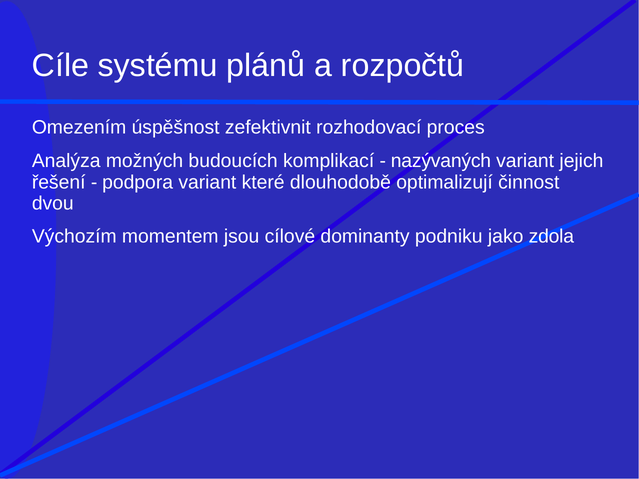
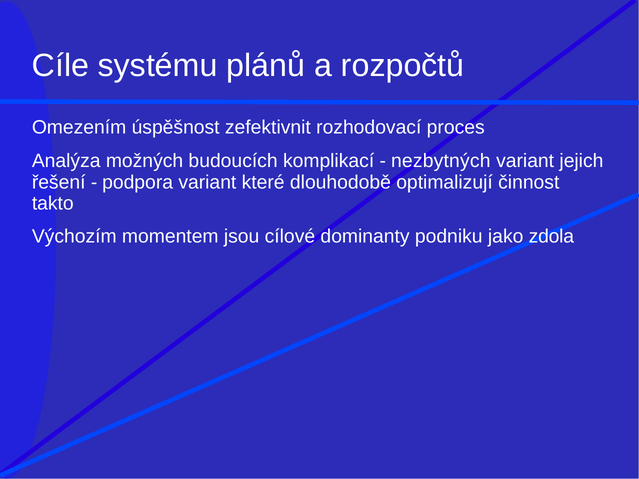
nazývaných: nazývaných -> nezbytných (441, 161)
dvou: dvou -> takto (53, 203)
